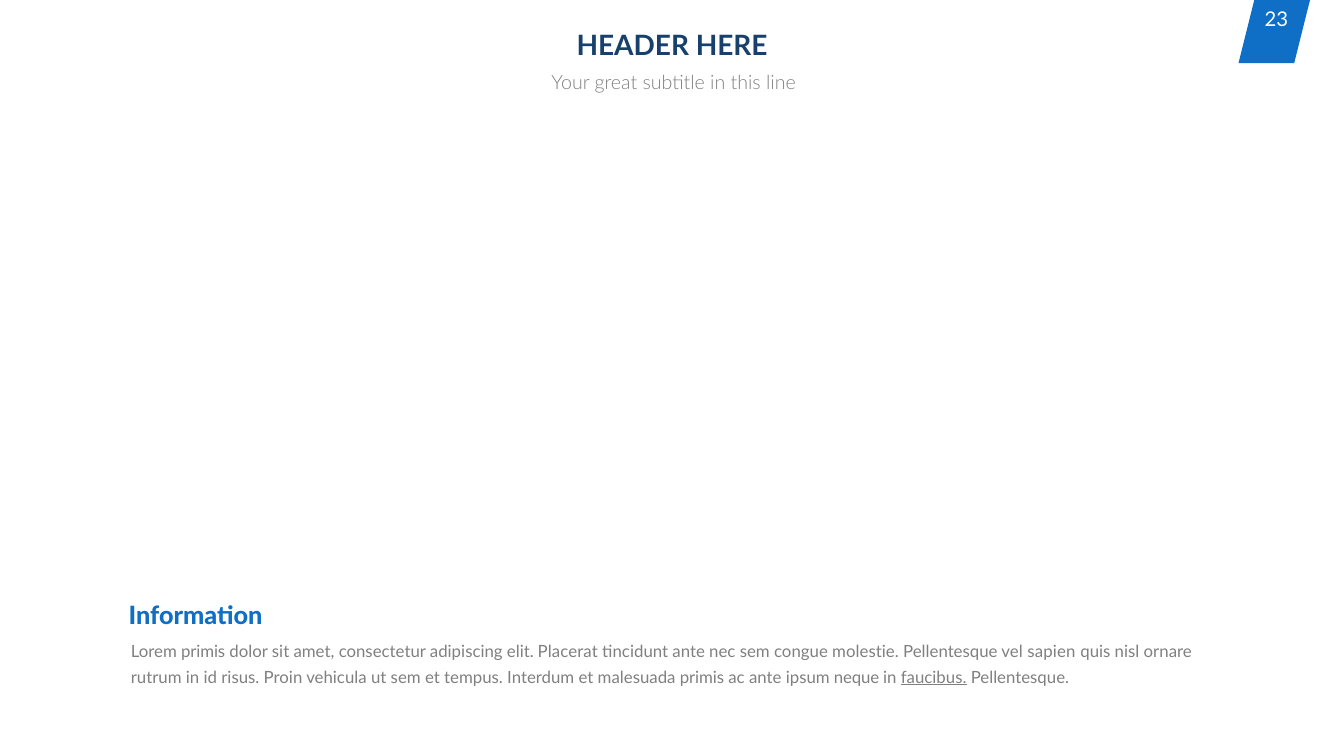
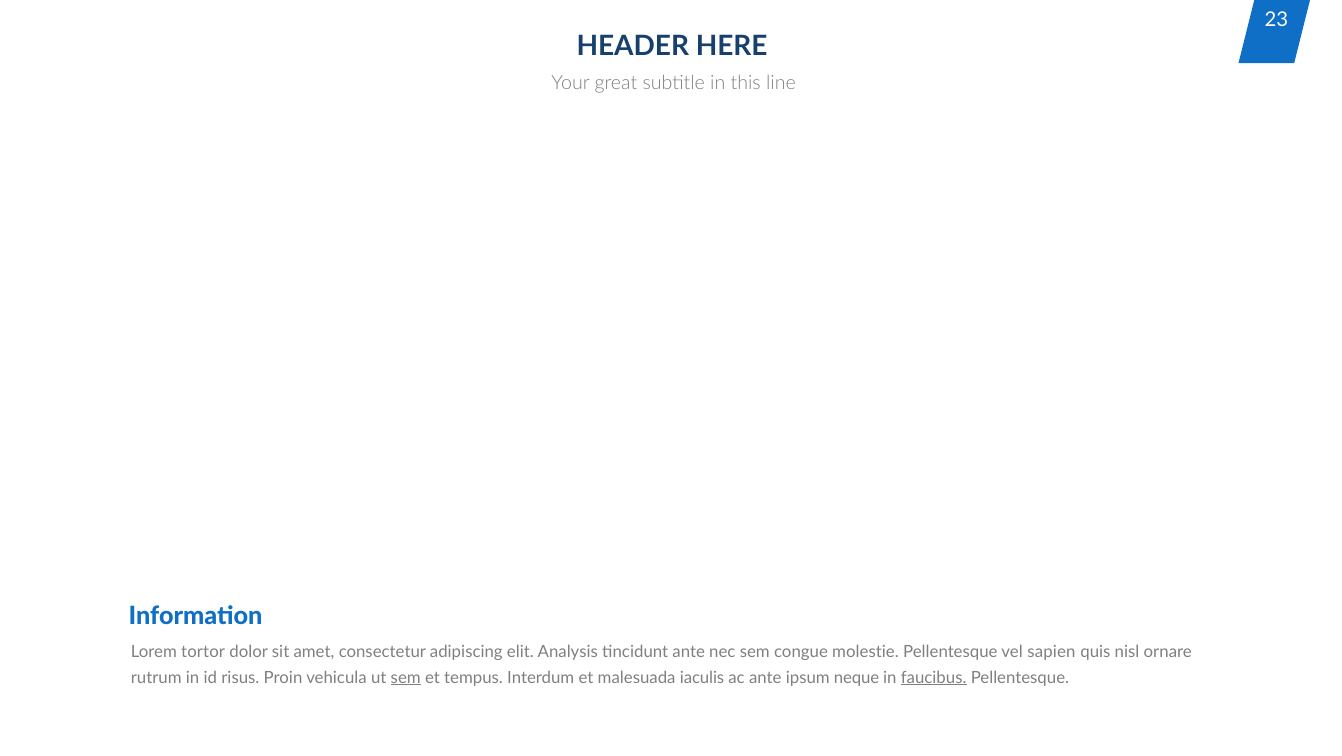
Lorem primis: primis -> tortor (203, 652)
Placerat: Placerat -> Analysis (568, 652)
sem underline: none -> present (406, 678)
malesuada primis: primis -> iaculis (702, 678)
